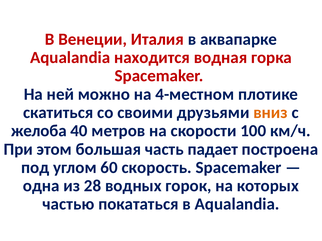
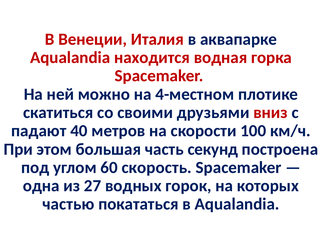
вниз colour: orange -> red (271, 113)
желоба: желоба -> падают (39, 131)
падает: падает -> секунд (213, 149)
28: 28 -> 27 (93, 186)
